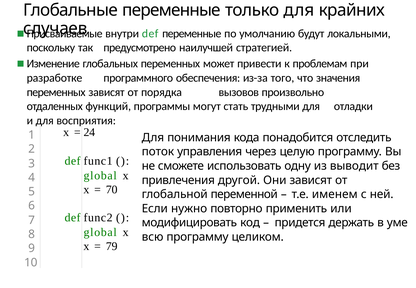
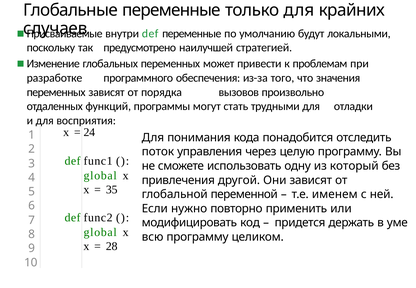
выводит: выводит -> который (354, 166)
70: 70 -> 35 (112, 190)
79: 79 -> 28 (112, 246)
